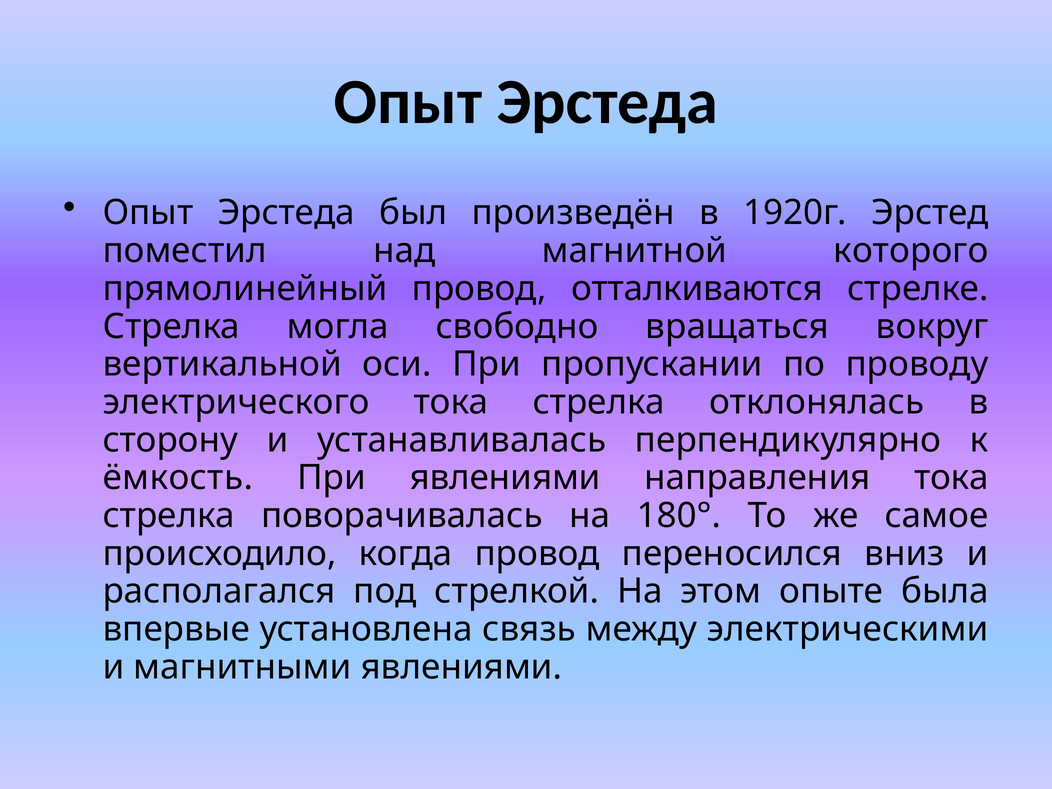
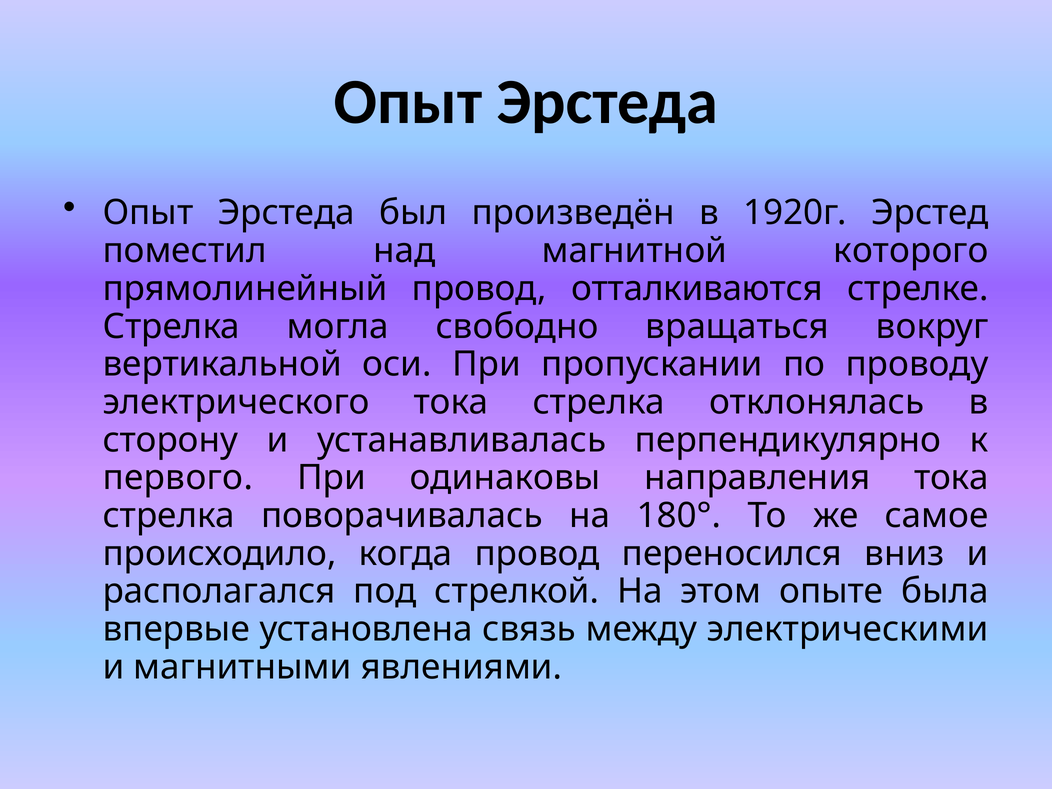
ёмкость: ёмкость -> первого (178, 478)
При явлениями: явлениями -> одинаковы (505, 478)
